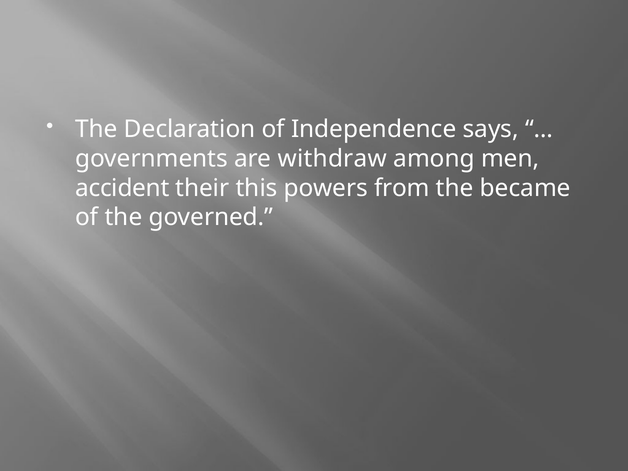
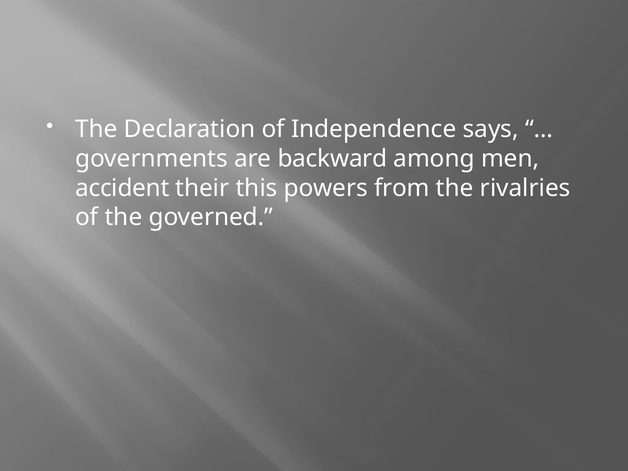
withdraw: withdraw -> backward (332, 159)
became: became -> rivalries (525, 188)
